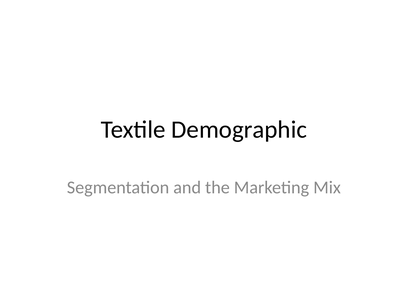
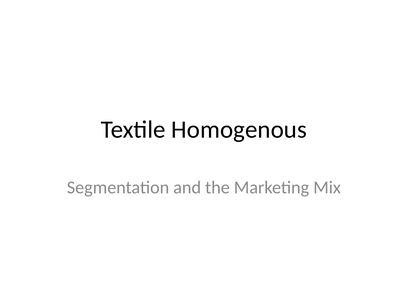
Demographic: Demographic -> Homogenous (239, 130)
